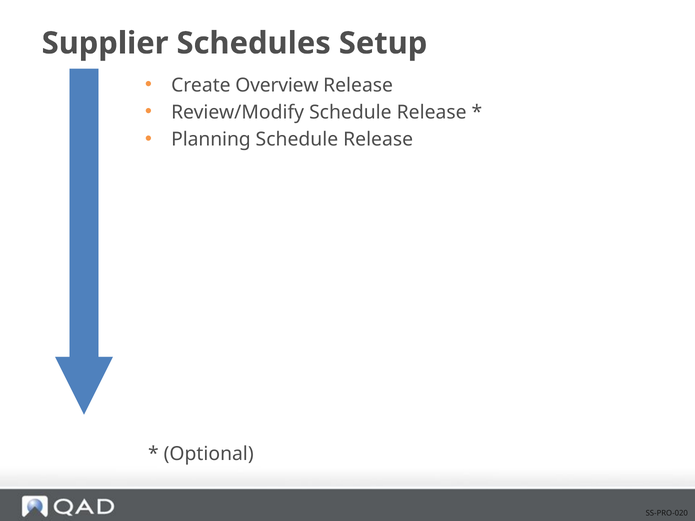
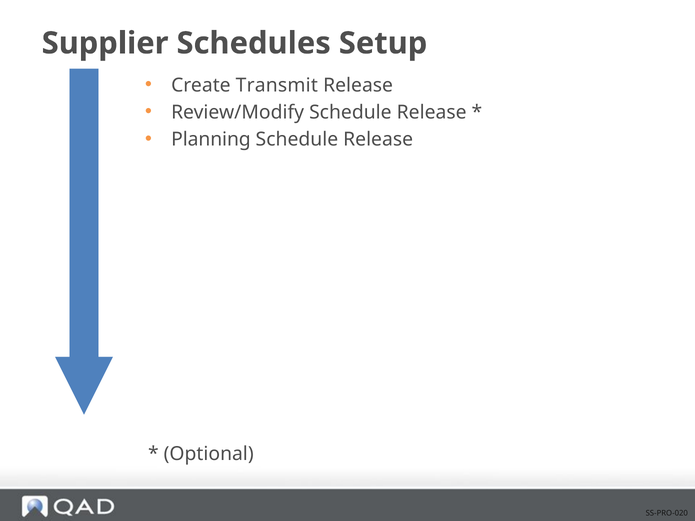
Overview: Overview -> Transmit (277, 85)
